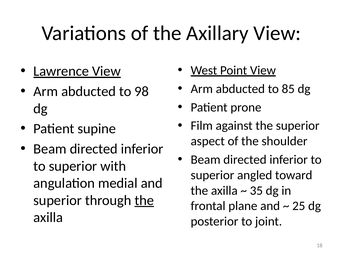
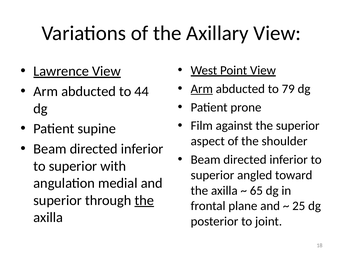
Arm underline: none -> present (202, 89)
85: 85 -> 79 (288, 89)
98: 98 -> 44 (142, 92)
35: 35 -> 65 (256, 191)
